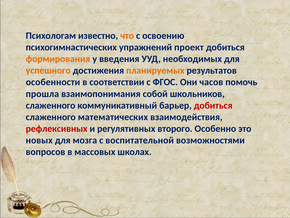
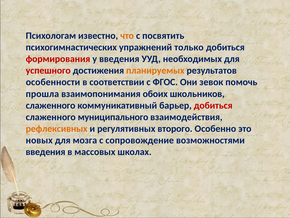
освоению: освоению -> посвятить (163, 36)
проект: проект -> только (189, 47)
формирования colour: orange -> red (58, 59)
успешного colour: orange -> red (48, 70)
часов: часов -> зевок (211, 82)
собой: собой -> обоих (155, 94)
математических: математических -> муниципального (113, 117)
рефлексивных colour: red -> orange (57, 128)
воспитательной: воспитательной -> сопровождение (140, 140)
вопросов: вопросов -> введения (46, 152)
